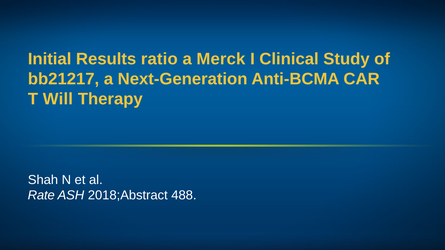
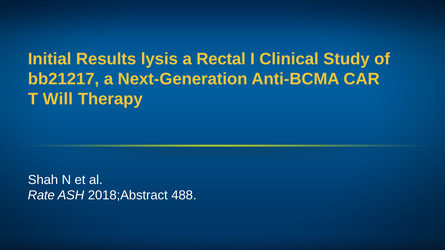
ratio: ratio -> lysis (159, 59)
Merck: Merck -> Rectal (221, 59)
